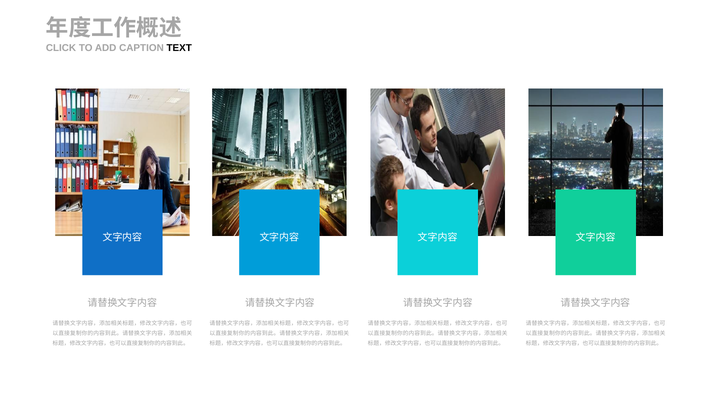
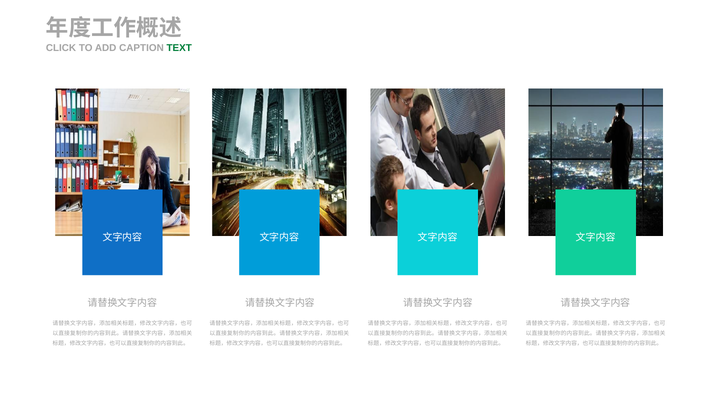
TEXT colour: black -> green (179, 48)
